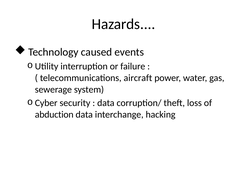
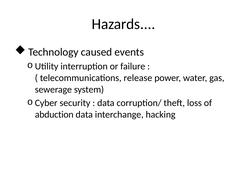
aircraft: aircraft -> release (138, 78)
